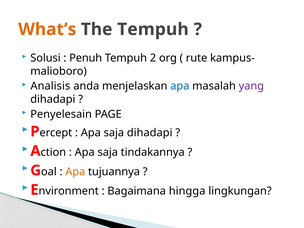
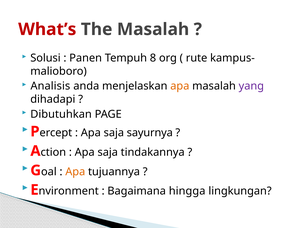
What’s colour: orange -> red (47, 29)
The Tempuh: Tempuh -> Masalah (153, 29)
Penuh: Penuh -> Panen (86, 58)
2: 2 -> 8 (153, 58)
apa colour: blue -> orange (180, 86)
Penyelesain: Penyelesain -> Dibutuhkan (61, 114)
saja dihadapi: dihadapi -> sayurnya (150, 133)
